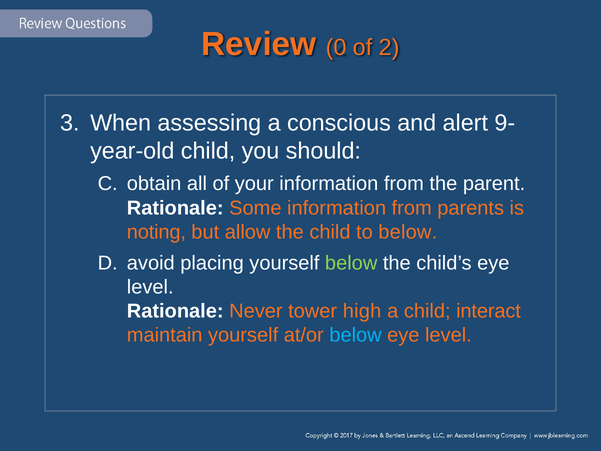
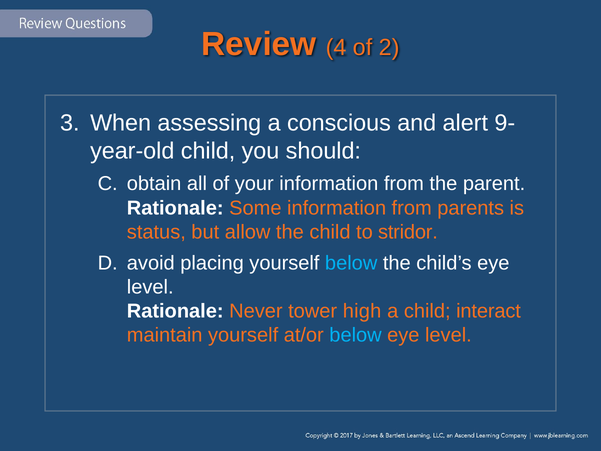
0: 0 -> 4 (336, 48)
noting: noting -> status (156, 232)
to below: below -> stridor (408, 232)
below colour: light green -> light blue (351, 263)
